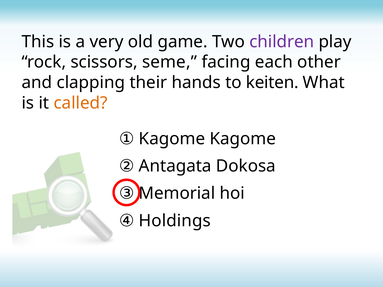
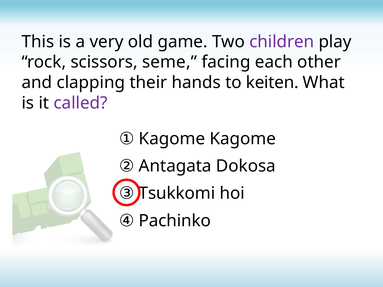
called colour: orange -> purple (81, 103)
Memorial: Memorial -> Tsukkomi (177, 194)
Holdings: Holdings -> Pachinko (175, 221)
